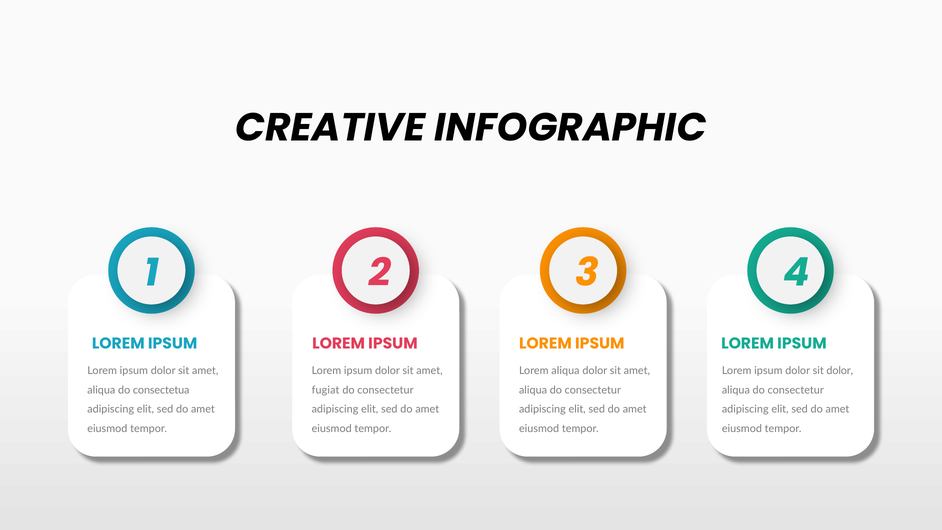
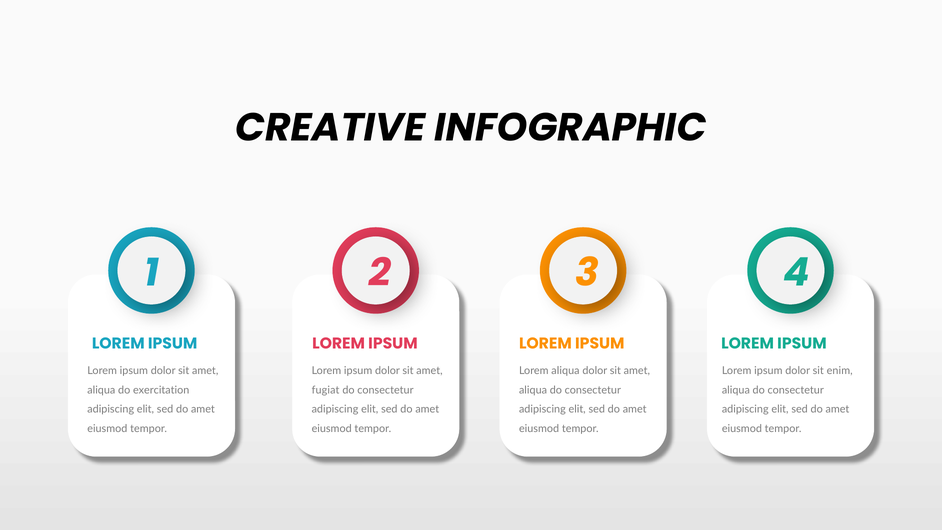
sit dolor: dolor -> enim (840, 370)
consectetua: consectetua -> exercitation (161, 390)
